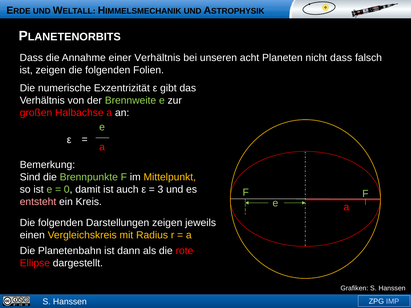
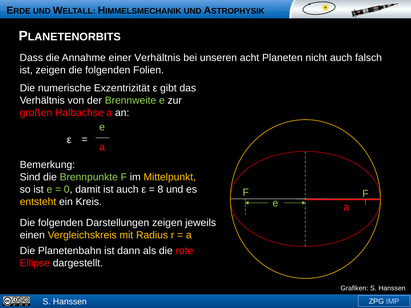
nicht dass: dass -> auch (341, 58)
3: 3 -> 8 (160, 190)
entsteht colour: pink -> yellow (38, 202)
